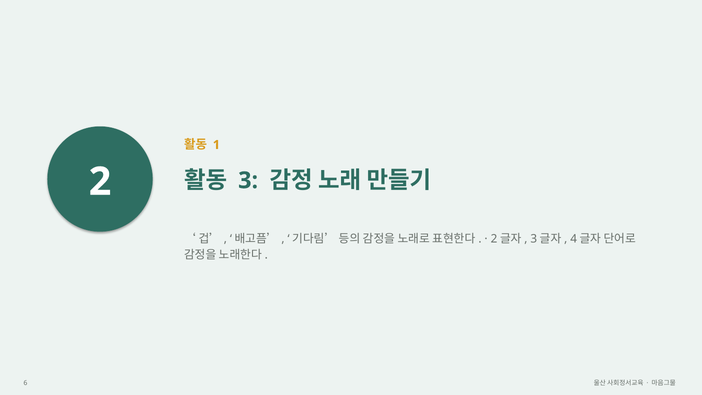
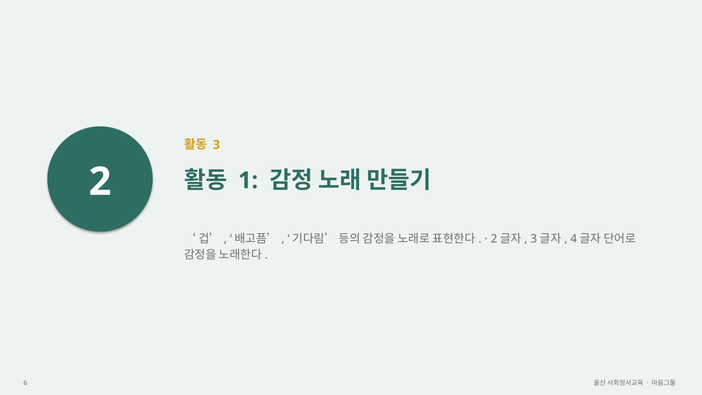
1: 1 -> 3 (216, 145)
3: 3 -> 1 (248, 180)
